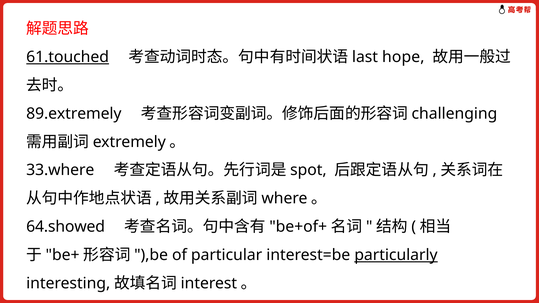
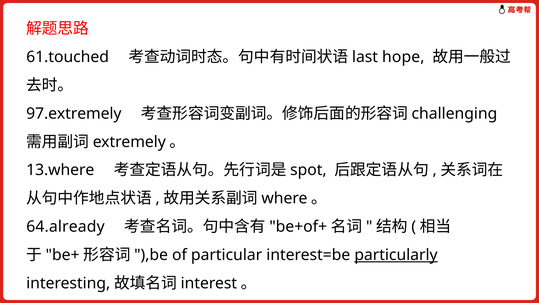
61.touched underline: present -> none (68, 57)
89.extremely: 89.extremely -> 97.extremely (74, 114)
33.where: 33.where -> 13.where (60, 170)
64.showed: 64.showed -> 64.already (65, 227)
